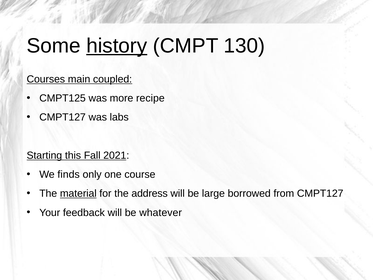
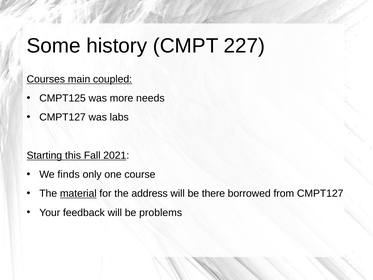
history underline: present -> none (117, 46)
130: 130 -> 227 (244, 46)
recipe: recipe -> needs (150, 98)
large: large -> there (213, 193)
whatever: whatever -> problems (161, 212)
